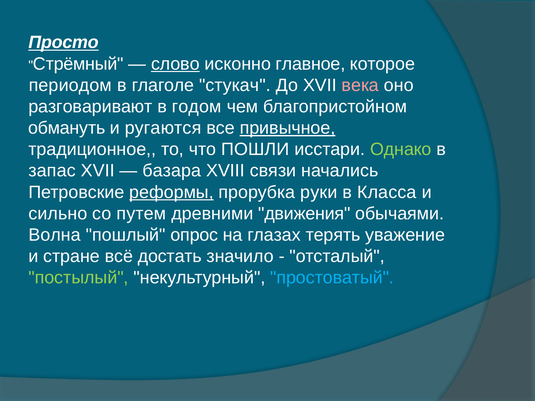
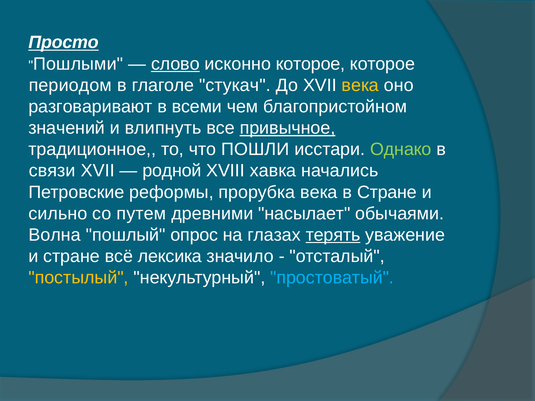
Стрёмный: Стрёмный -> Пошлыми (78, 64)
исконно главное: главное -> которое (310, 64)
века colour: pink -> yellow (360, 85)
годом: годом -> всеми (197, 107)
обмануть: обмануть -> значений (67, 128)
ругаются: ругаются -> влипнуть (163, 128)
запас: запас -> связи (52, 171)
базара: базара -> родной (172, 171)
связи: связи -> хавка (273, 171)
реформы underline: present -> none (172, 192)
прорубка руки: руки -> века (319, 192)
в Класса: Класса -> Стране (387, 192)
движения: движения -> насылает (304, 214)
терять underline: none -> present (333, 235)
достать: достать -> лексика (170, 256)
постылый colour: light green -> yellow (78, 278)
